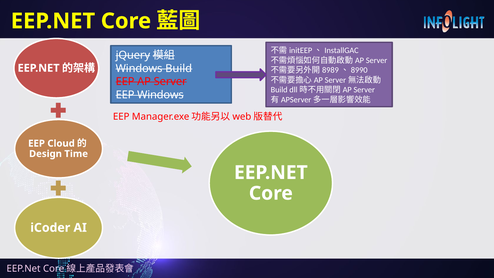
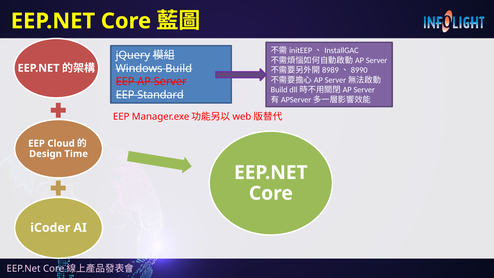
EEP Windows: Windows -> Standard (160, 95)
